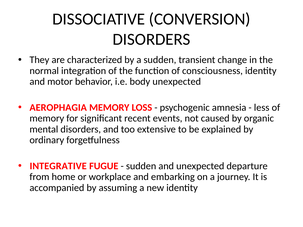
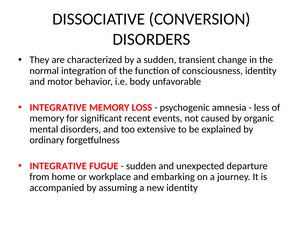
body unexpected: unexpected -> unfavorable (177, 82)
AEROPHAGIA: AEROPHAGIA -> INTEGRATIVE (58, 108)
